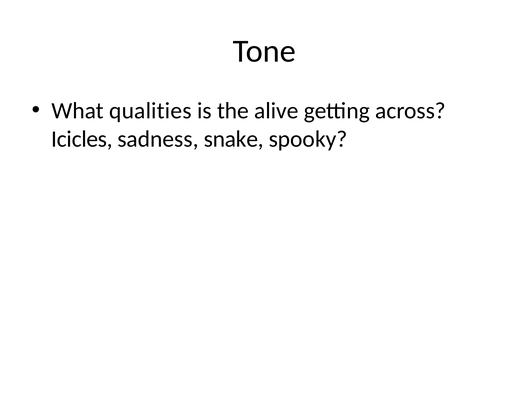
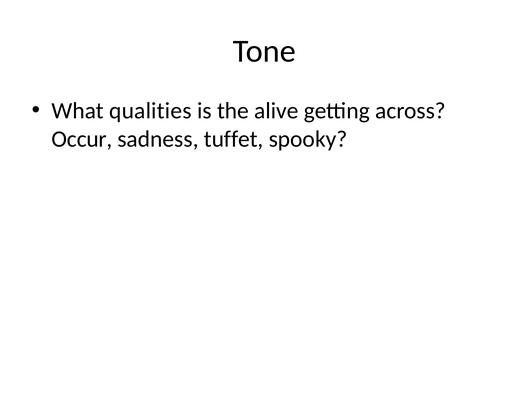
Icicles: Icicles -> Occur (82, 139)
snake: snake -> tuffet (234, 139)
